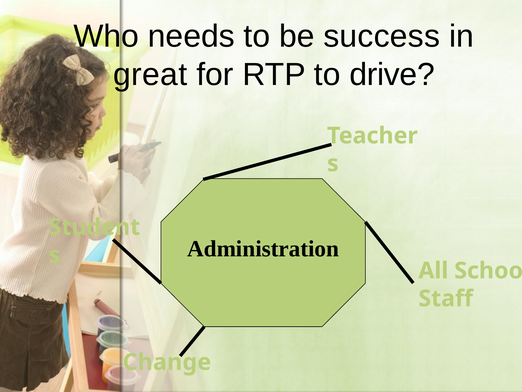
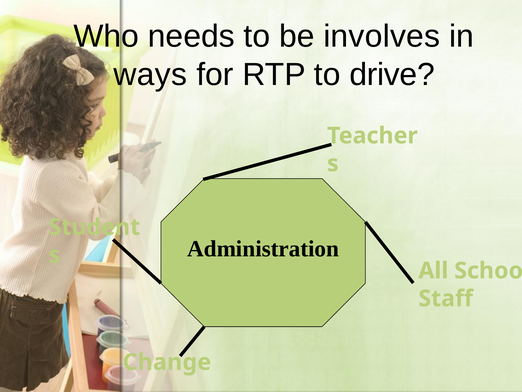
success: success -> involves (382, 36)
great: great -> ways (150, 74)
